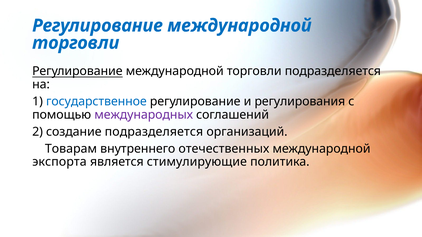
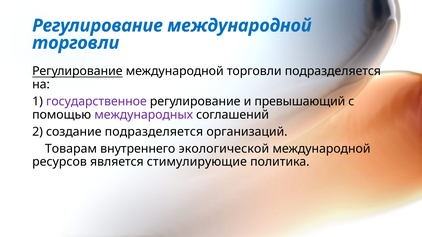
государственное colour: blue -> purple (96, 102)
регулирования: регулирования -> превышающий (300, 102)
отечественных: отечественных -> экологической (224, 149)
экспорта: экспорта -> ресурсов (59, 162)
